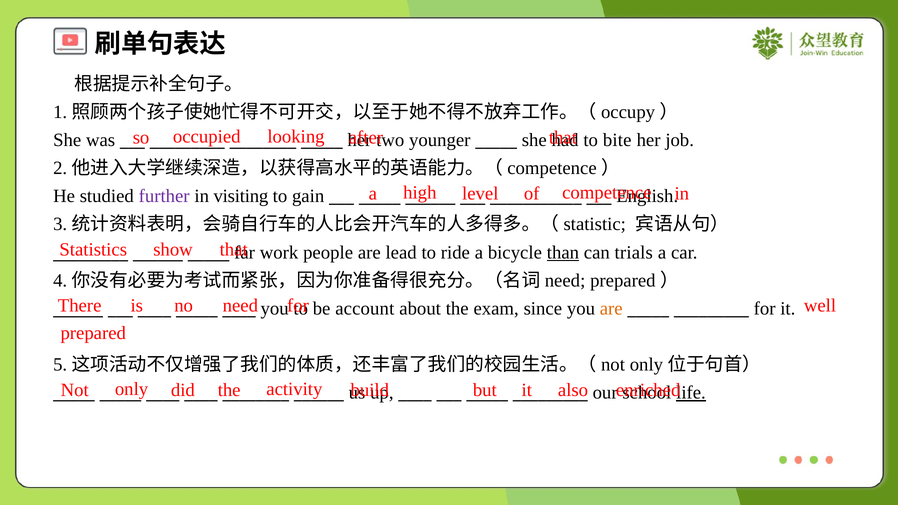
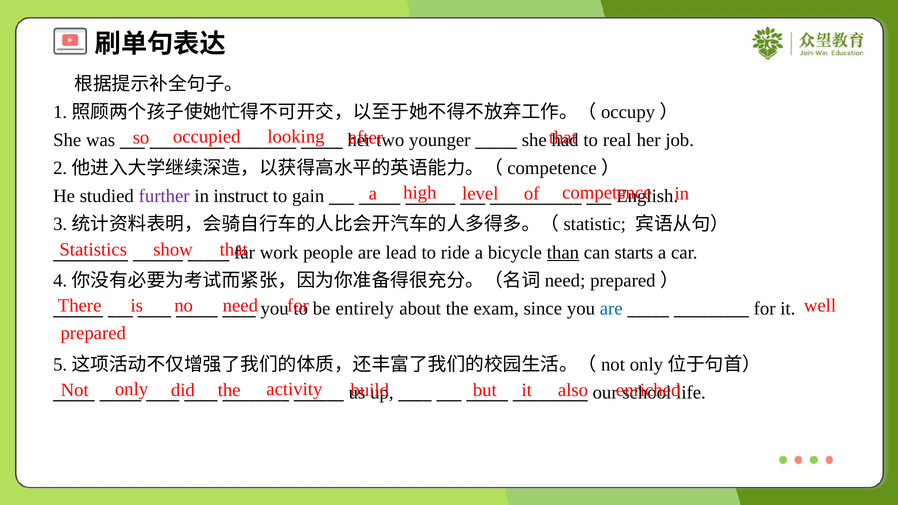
bite: bite -> real (617, 140)
visiting: visiting -> instruct (241, 196)
trials: trials -> starts (634, 252)
account: account -> entirely (365, 309)
are colour: orange -> blue (611, 309)
life underline: present -> none (691, 393)
